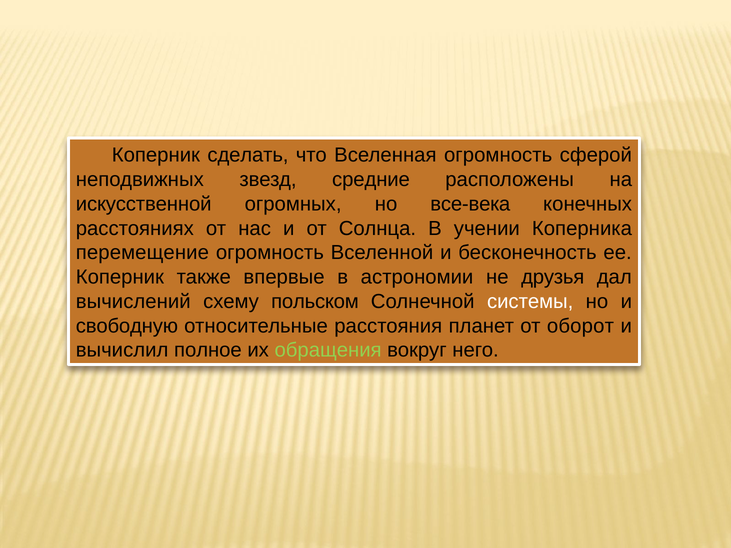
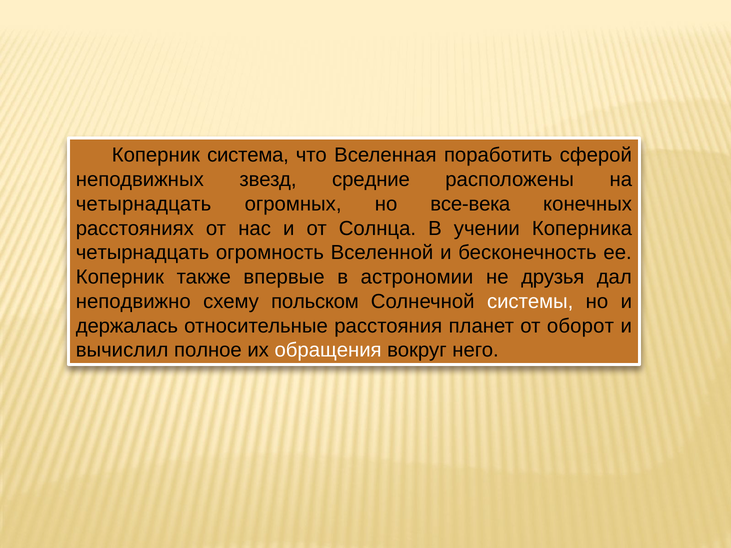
сделать: сделать -> система (248, 155)
Вселенная огромность: огромность -> поработить (498, 155)
искусственной: искусственной -> четырнадцать (144, 204)
перемещение: перемещение -> четырнадцать (142, 253)
вычислений: вычислений -> неподвижно (133, 302)
свободную: свободную -> держалась (127, 326)
обращения colour: light green -> white (328, 350)
